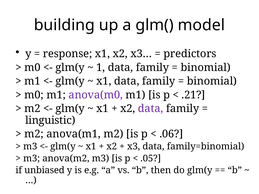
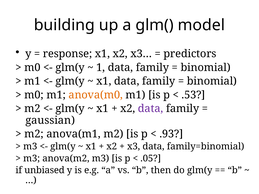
anova(m0 colour: purple -> orange (96, 95)
.21: .21 -> .53 (193, 95)
linguistic: linguistic -> gaussian (50, 120)
.06: .06 -> .93 (171, 134)
